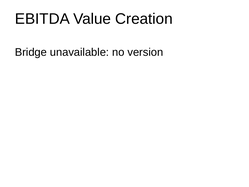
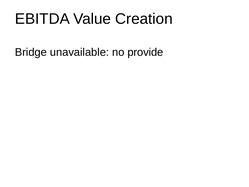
version: version -> provide (145, 52)
